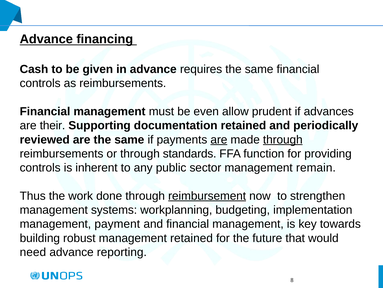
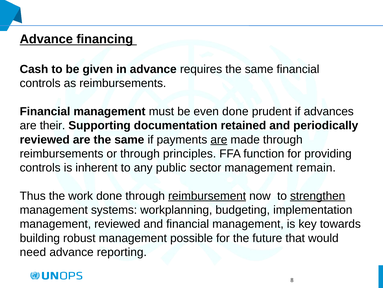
even allow: allow -> done (235, 111)
through underline: present -> none (283, 139)
standards: standards -> principles (190, 153)
strengthen underline: none -> present (318, 195)
management payment: payment -> reviewed (117, 223)
management retained: retained -> possible (192, 238)
